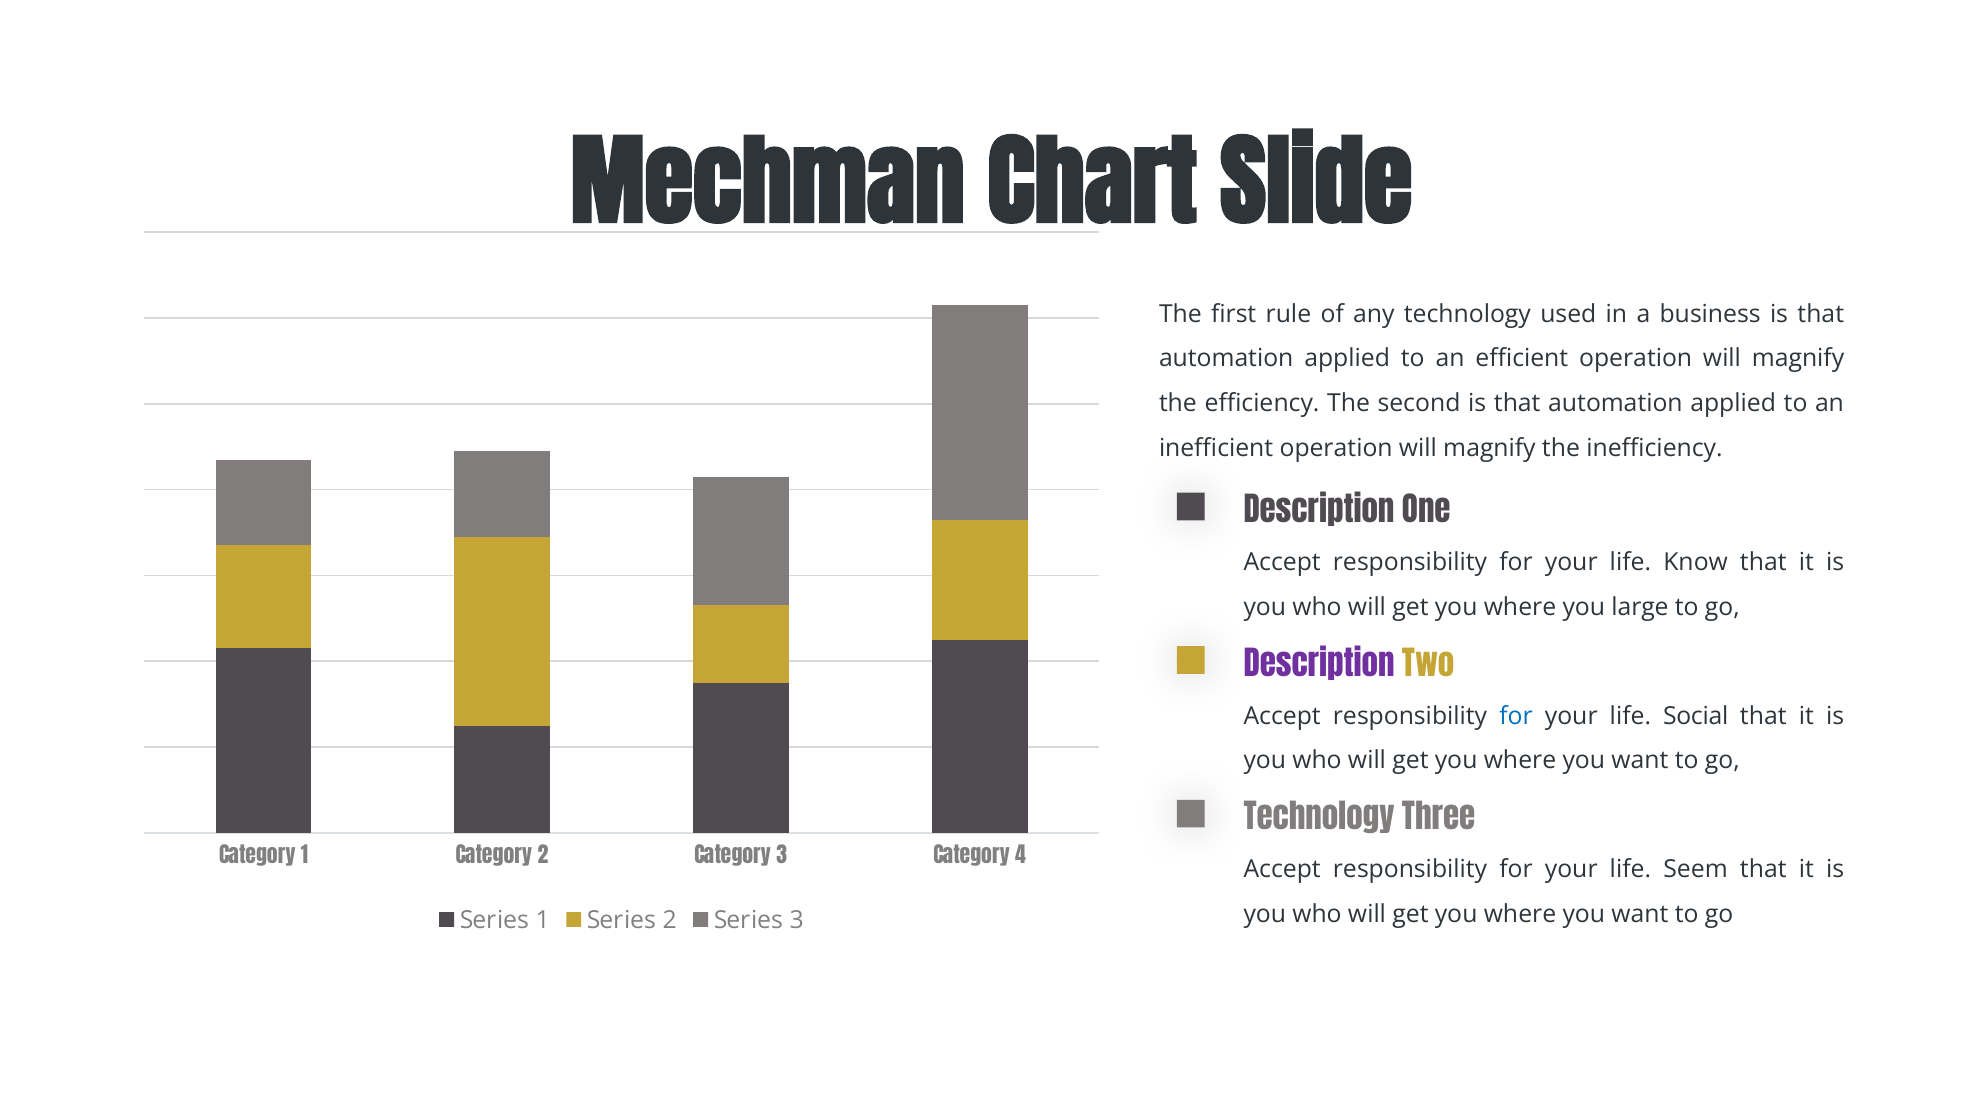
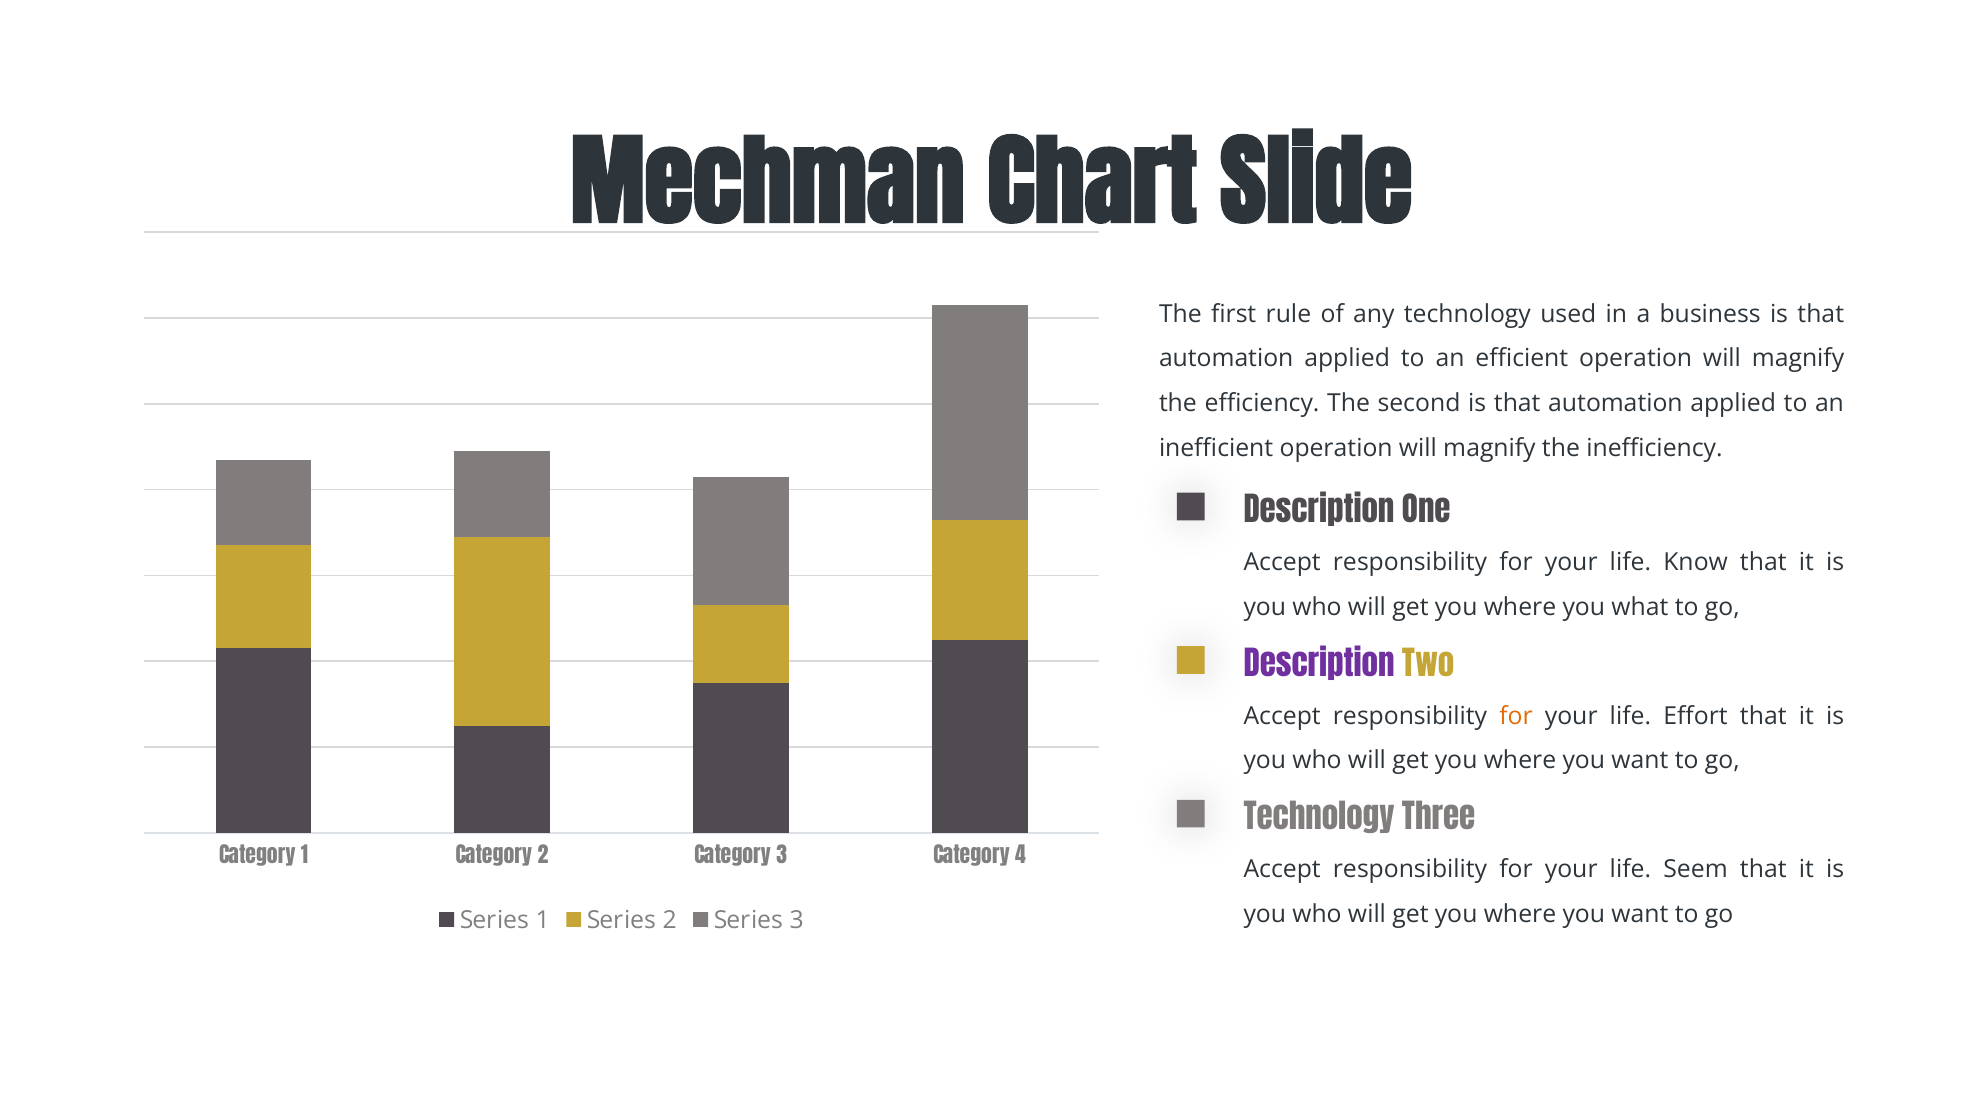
large: large -> what (1640, 607)
for colour: blue -> orange (1516, 716)
Social: Social -> Effort (1696, 716)
